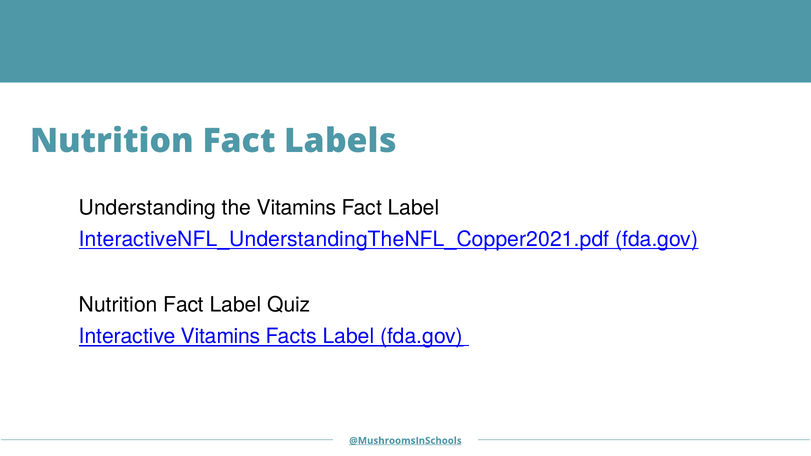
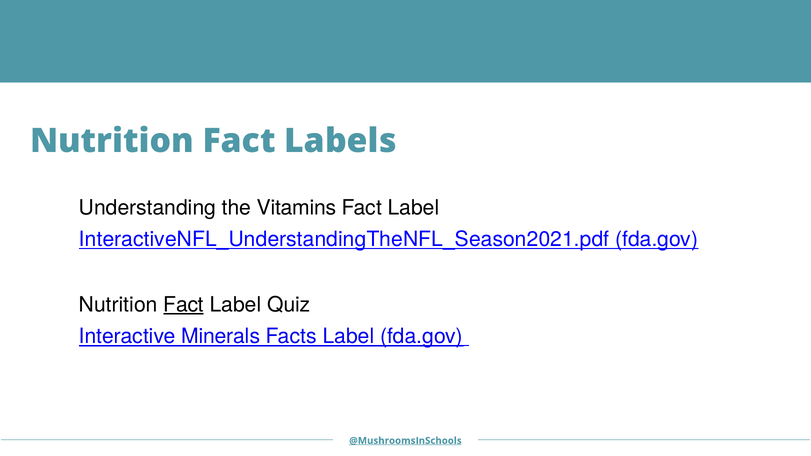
InteractiveNFL_UnderstandingTheNFL_Copper2021.pdf: InteractiveNFL_UnderstandingTheNFL_Copper2021.pdf -> InteractiveNFL_UnderstandingTheNFL_Season2021.pdf (344, 239)
Fact underline: none -> present (184, 305)
Interactive Vitamins: Vitamins -> Minerals (221, 336)
